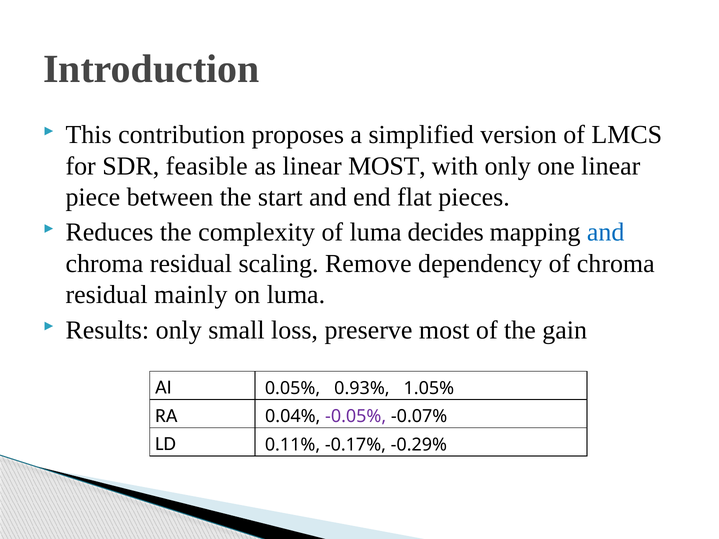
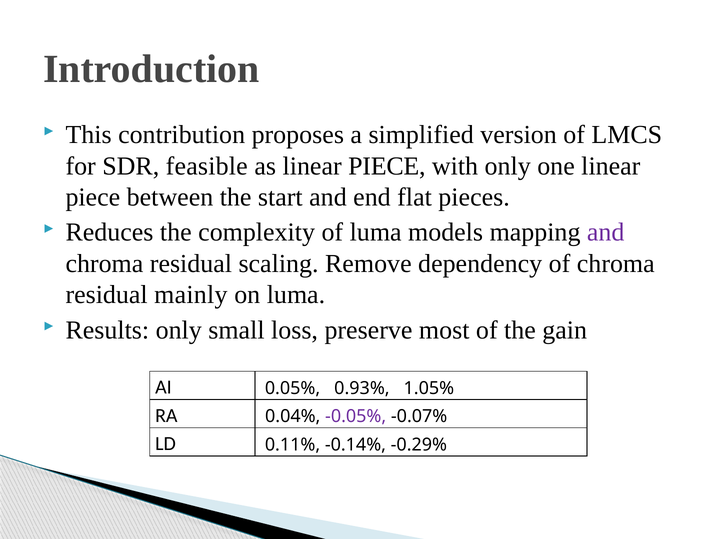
as linear MOST: MOST -> PIECE (387, 166)
decides: decides -> models (446, 232)
and colour: blue -> purple (606, 232)
-0.17%: -0.17% -> -0.14% (355, 445)
